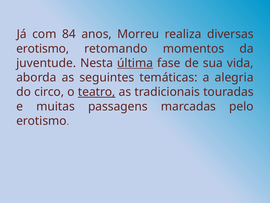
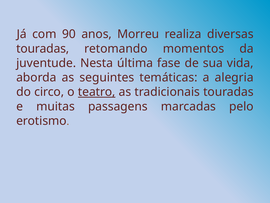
84: 84 -> 90 (69, 34)
erotismo: erotismo -> touradas (43, 49)
última underline: present -> none (135, 63)
